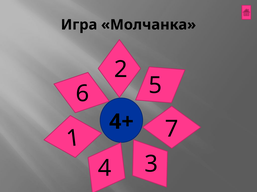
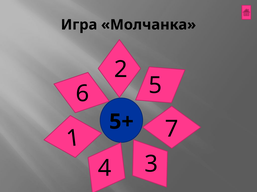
4+: 4+ -> 5+ (121, 122)
